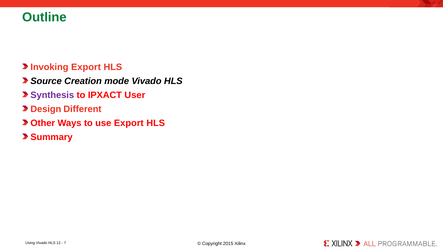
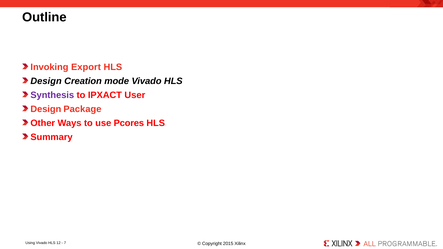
Outline colour: green -> black (44, 17)
Source: Source -> Design (46, 81)
Different: Different -> Package (82, 109)
use Export: Export -> Pcores (129, 123)
